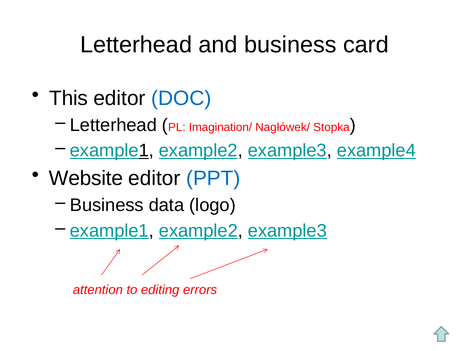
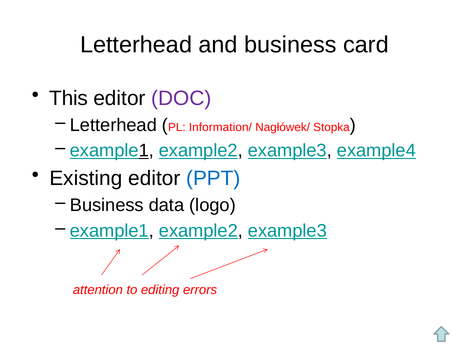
DOC colour: blue -> purple (181, 98)
Imagination/: Imagination/ -> Information/ (220, 127)
Website: Website -> Existing (86, 179)
